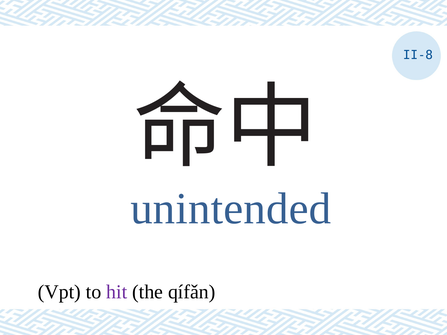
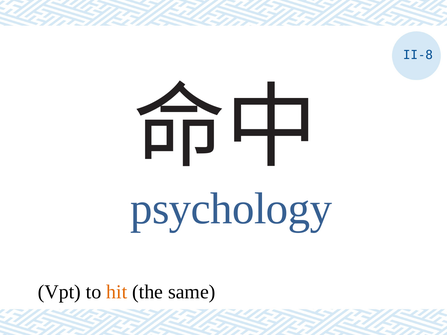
unintended: unintended -> psychology (231, 209)
hit colour: purple -> orange (117, 292)
qífǎn: qífǎn -> same (192, 292)
